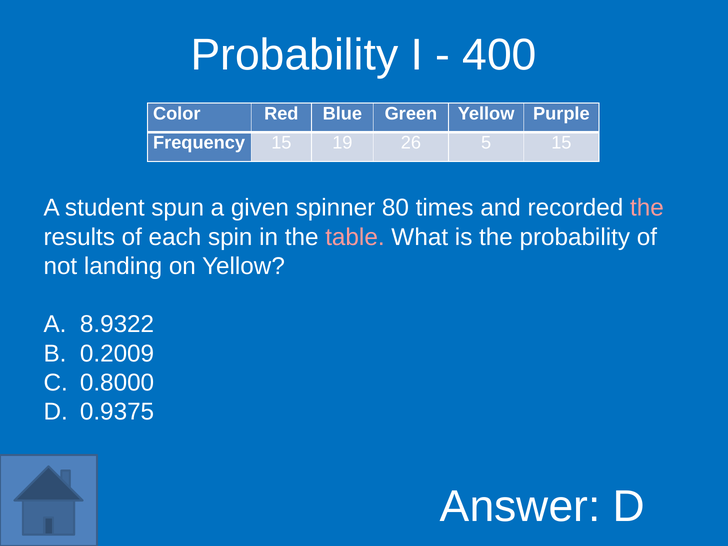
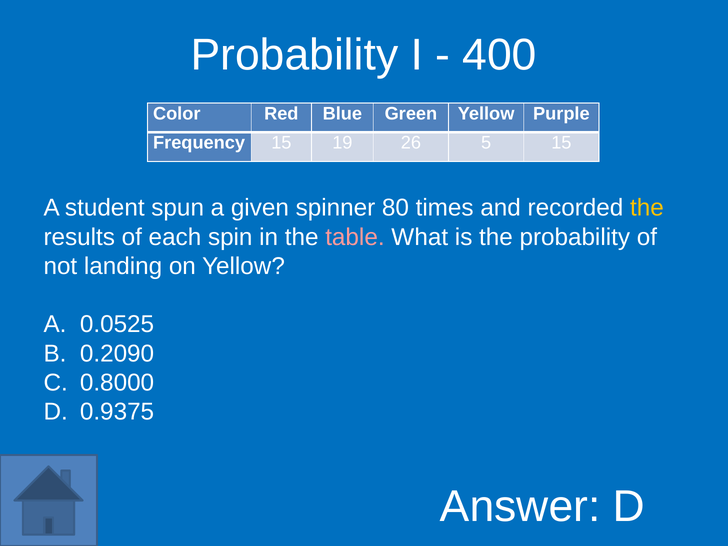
the colour: pink -> yellow (647, 208)
8.9322: 8.9322 -> 0.0525 (117, 324)
0.2009: 0.2009 -> 0.2090 (117, 353)
